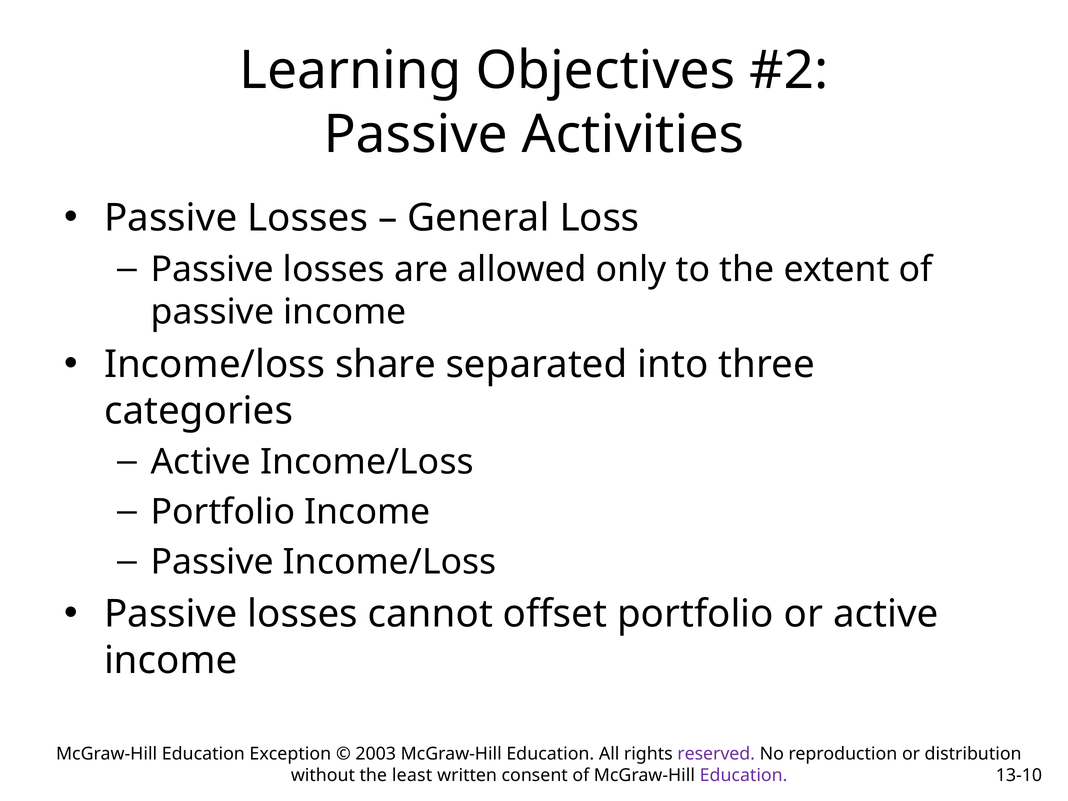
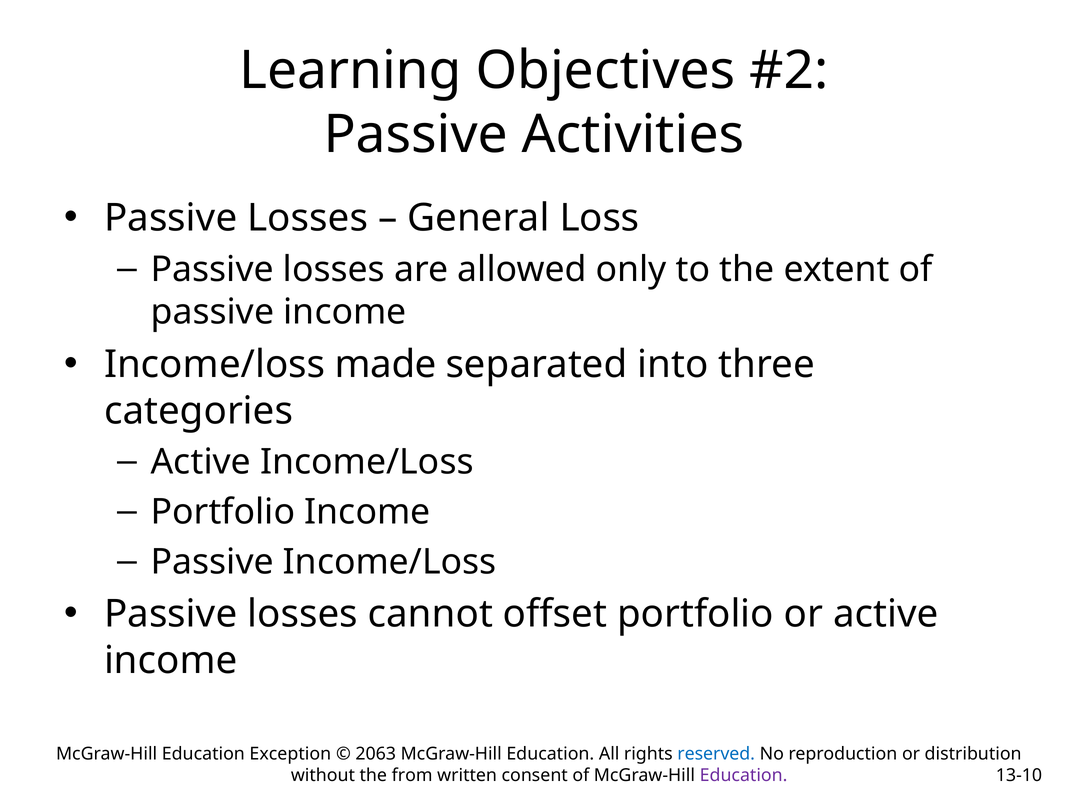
share: share -> made (386, 365)
2003: 2003 -> 2063 (376, 754)
reserved colour: purple -> blue (716, 754)
least: least -> from (412, 775)
